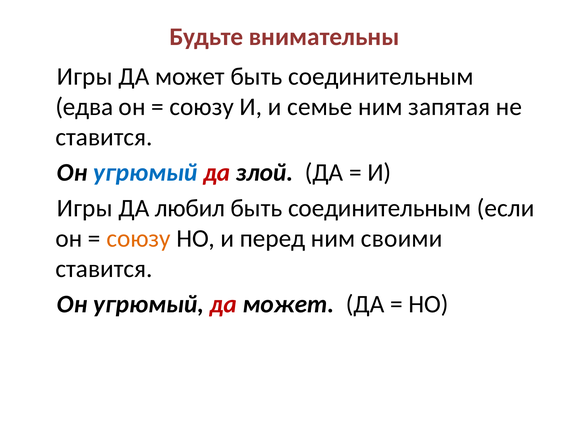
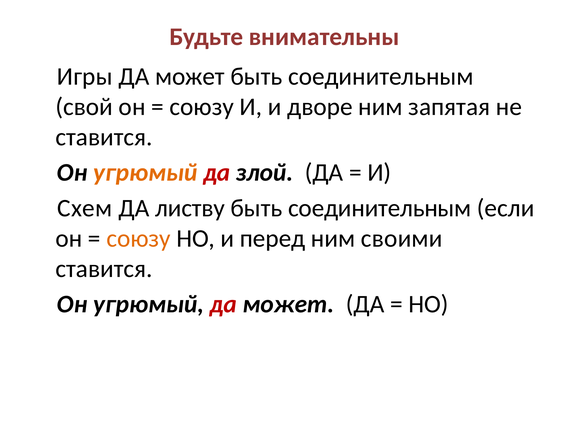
едва: едва -> свой (84, 107)
семье: семье -> дворе (320, 107)
угрюмый colour: blue -> orange (145, 172)
Игры: Игры -> Схем (85, 208)
любил: любил -> листву (190, 208)
